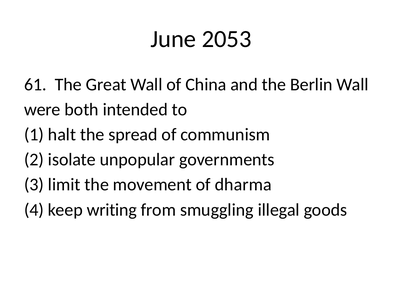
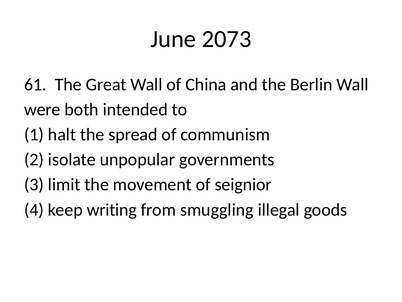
2053: 2053 -> 2073 (227, 39)
dharma: dharma -> seignior (243, 184)
